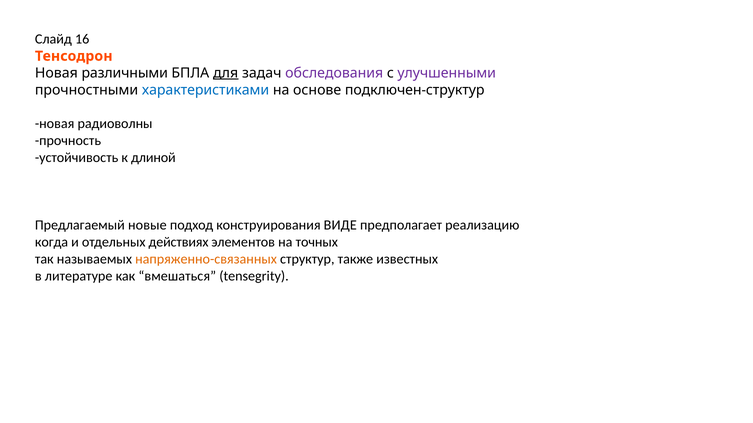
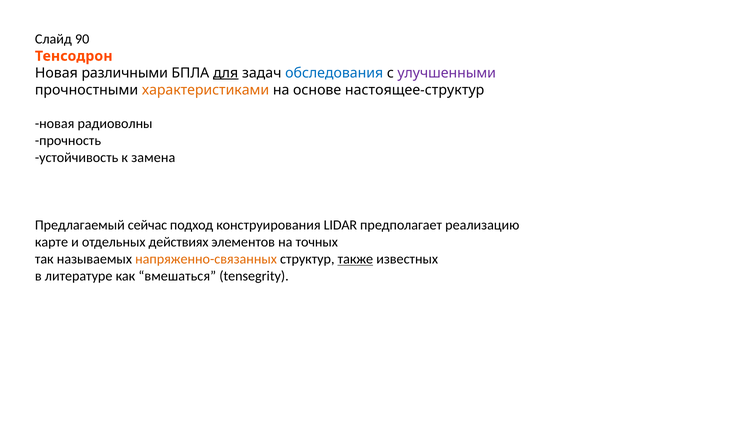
16: 16 -> 90 (82, 39)
обследования colour: purple -> blue (334, 73)
характеристиками colour: blue -> orange (206, 90)
подключен-структур: подключен-структур -> настоящее-структур (415, 90)
длиной: длиной -> замена (153, 158)
новые: новые -> сейчас (147, 226)
ВИДЕ: ВИДЕ -> LIDAR (340, 226)
когда: когда -> карте (52, 243)
также underline: none -> present (355, 259)
